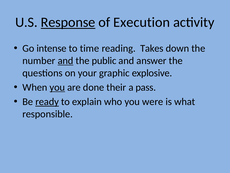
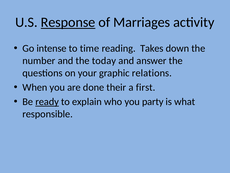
Execution: Execution -> Marriages (142, 22)
and underline: present -> none (65, 61)
public: public -> today (104, 61)
explosive: explosive -> relations (152, 73)
you underline: present -> none (57, 87)
pass: pass -> first (146, 87)
were: were -> party (153, 101)
